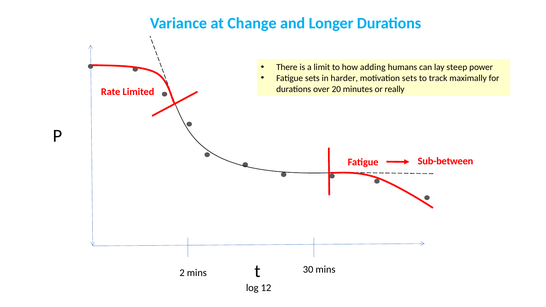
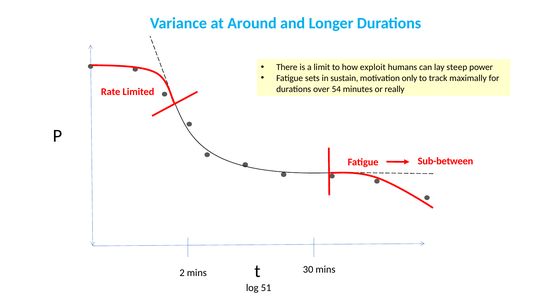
Change: Change -> Around (252, 23)
adding: adding -> exploit (373, 67)
harder: harder -> sustain (344, 78)
motivation sets: sets -> only (410, 78)
20: 20 -> 54 (336, 89)
12: 12 -> 51 (266, 288)
